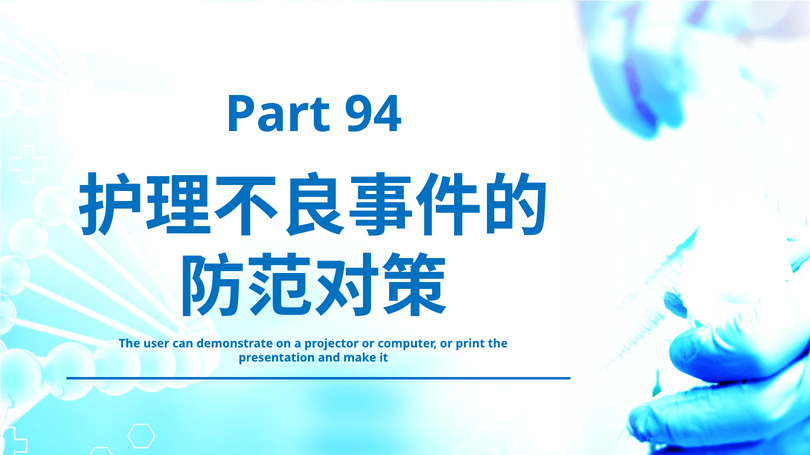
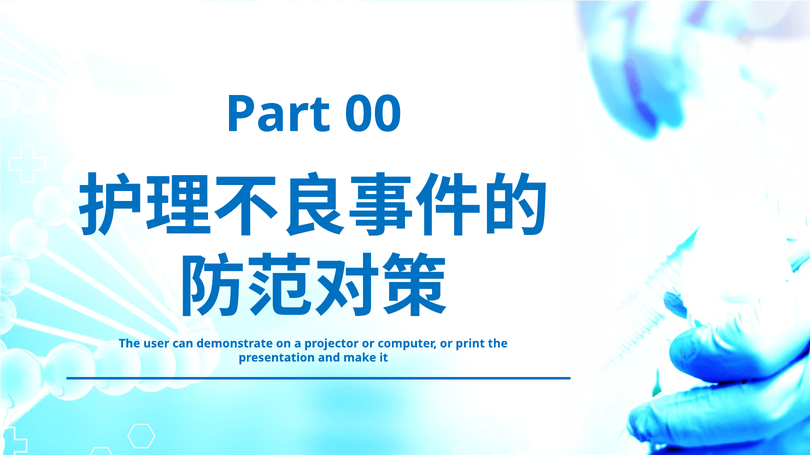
94: 94 -> 00 (373, 115)
